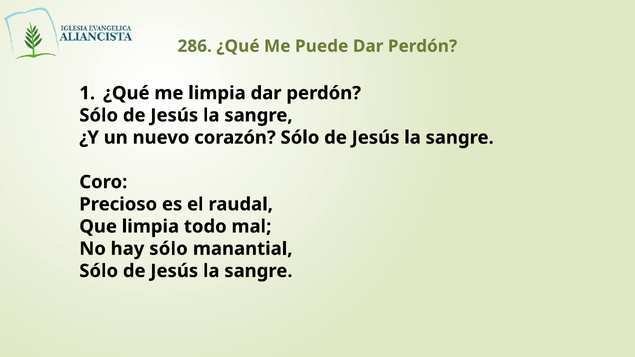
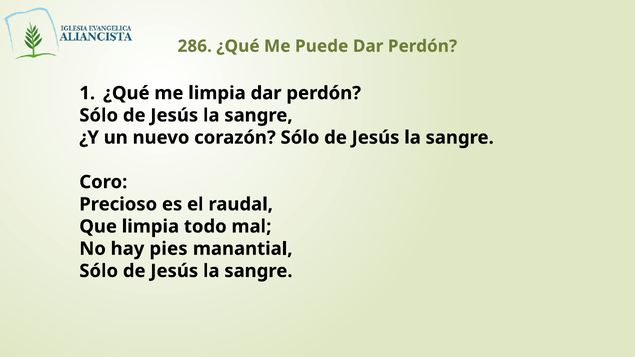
hay sólo: sólo -> pies (169, 249)
